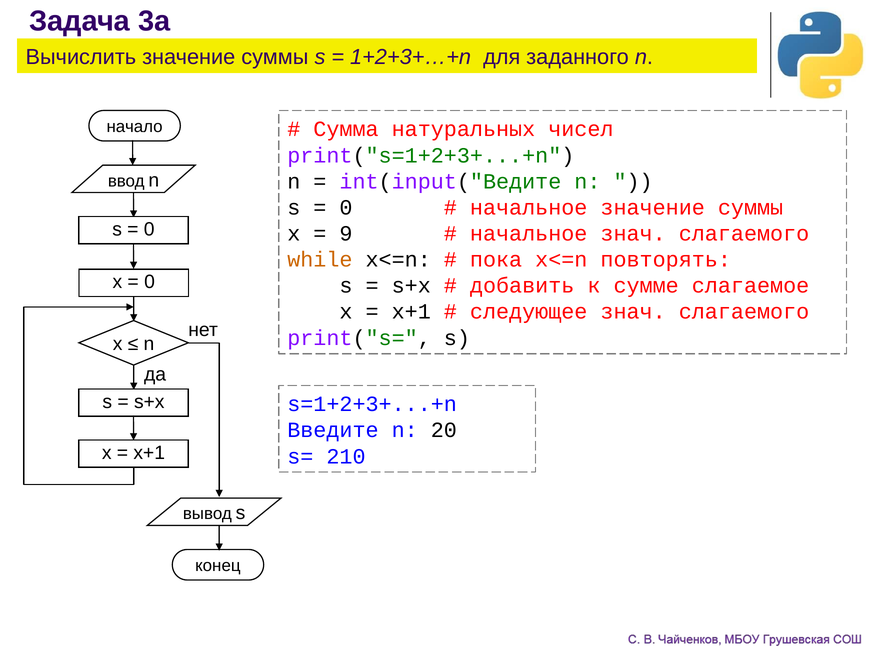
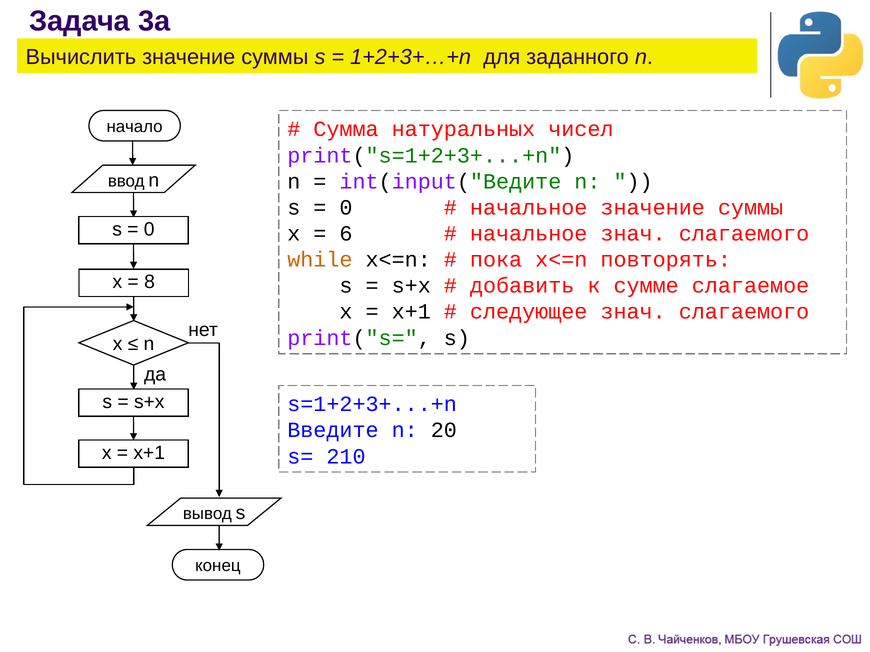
9: 9 -> 6 (346, 234)
0: 0 -> 8 (150, 282)
